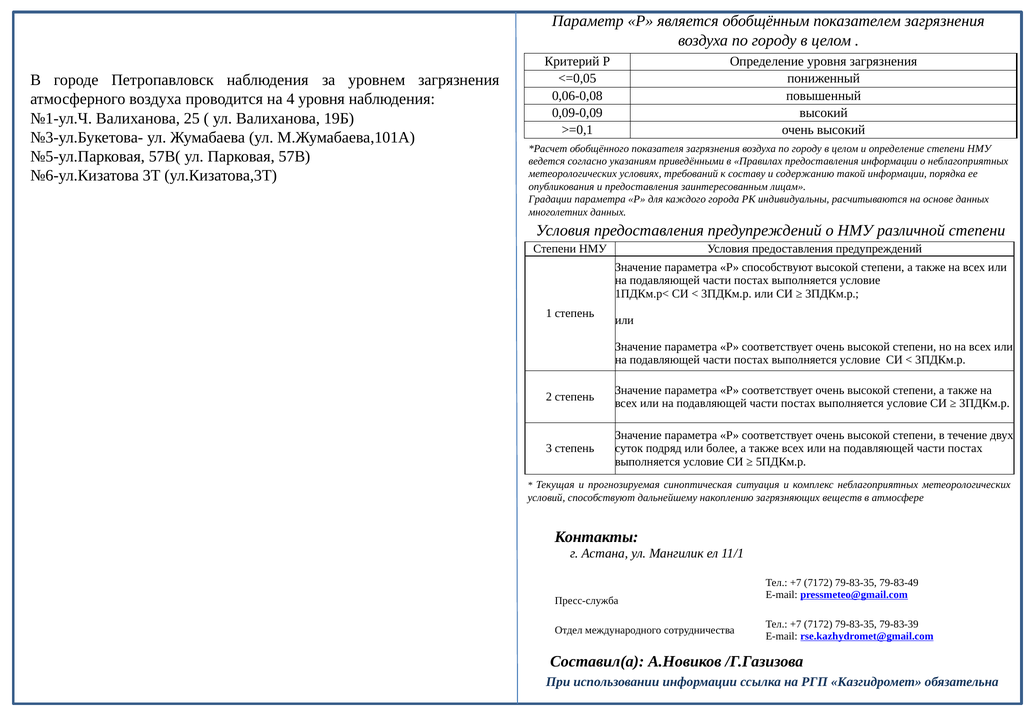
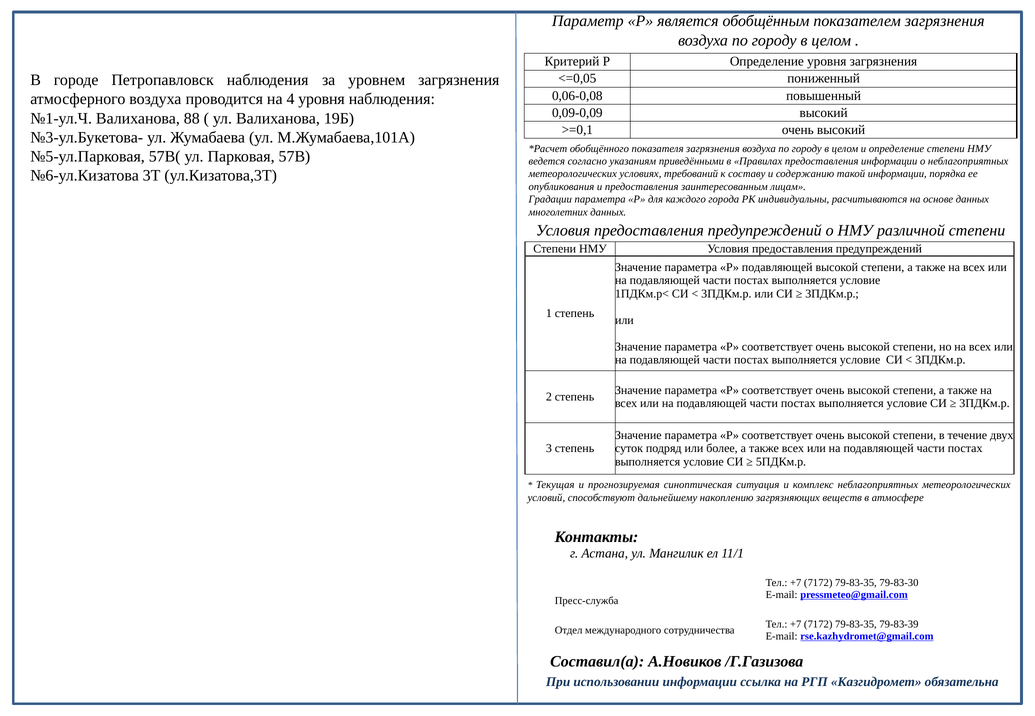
25: 25 -> 88 (192, 118)
Р способствуют: способствуют -> подавляющей (777, 267)
79-83-49: 79-83-49 -> 79-83-30 (899, 583)
